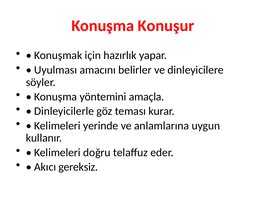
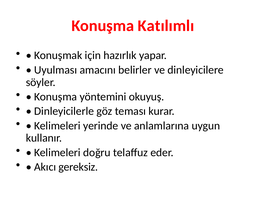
Konuşur: Konuşur -> Katılımlı (166, 26)
amaçla: amaçla -> okuyuş (147, 97)
